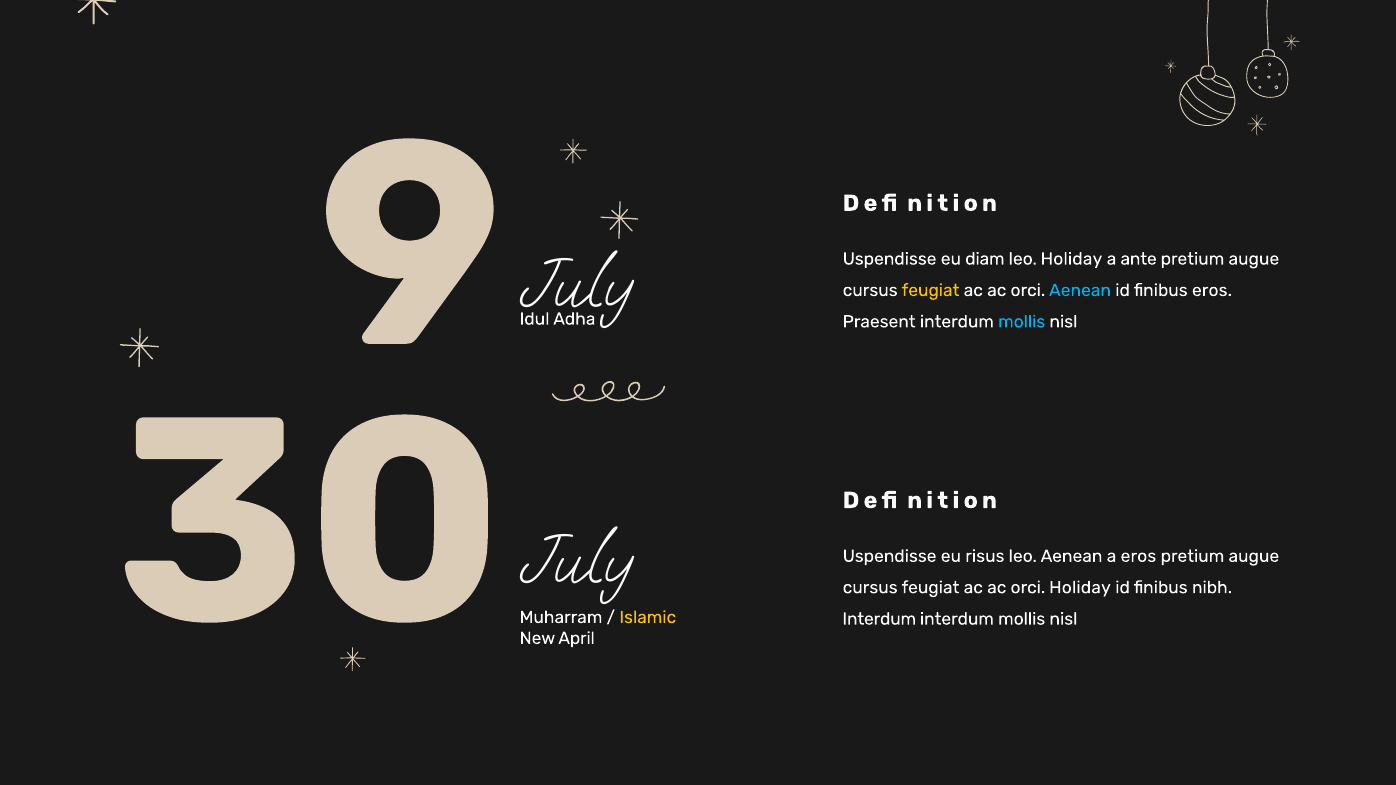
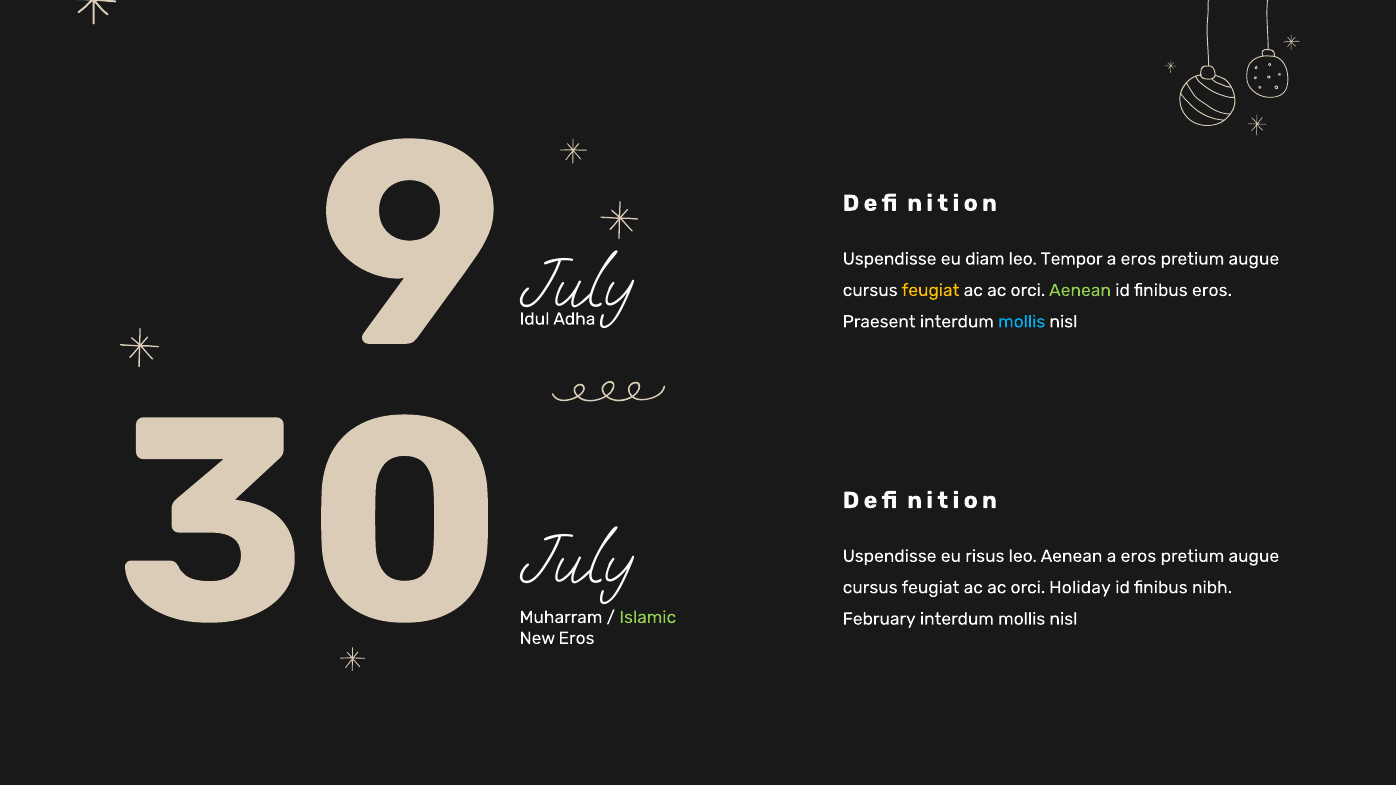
leo Holiday: Holiday -> Tempor (1072, 259)
ante: ante -> eros (1138, 259)
Aenean colour: light blue -> light green (1080, 290)
Islamic colour: yellow -> light green (648, 617)
Interdum: Interdum -> February (879, 619)
New April: April -> Eros (576, 638)
